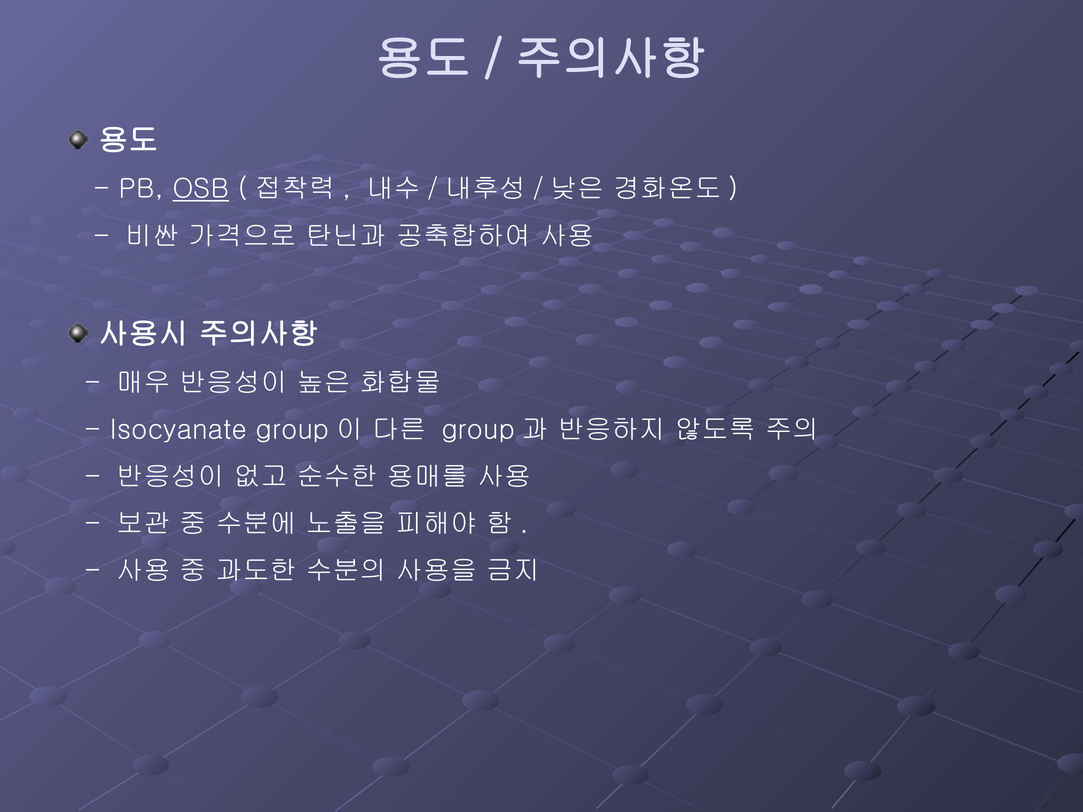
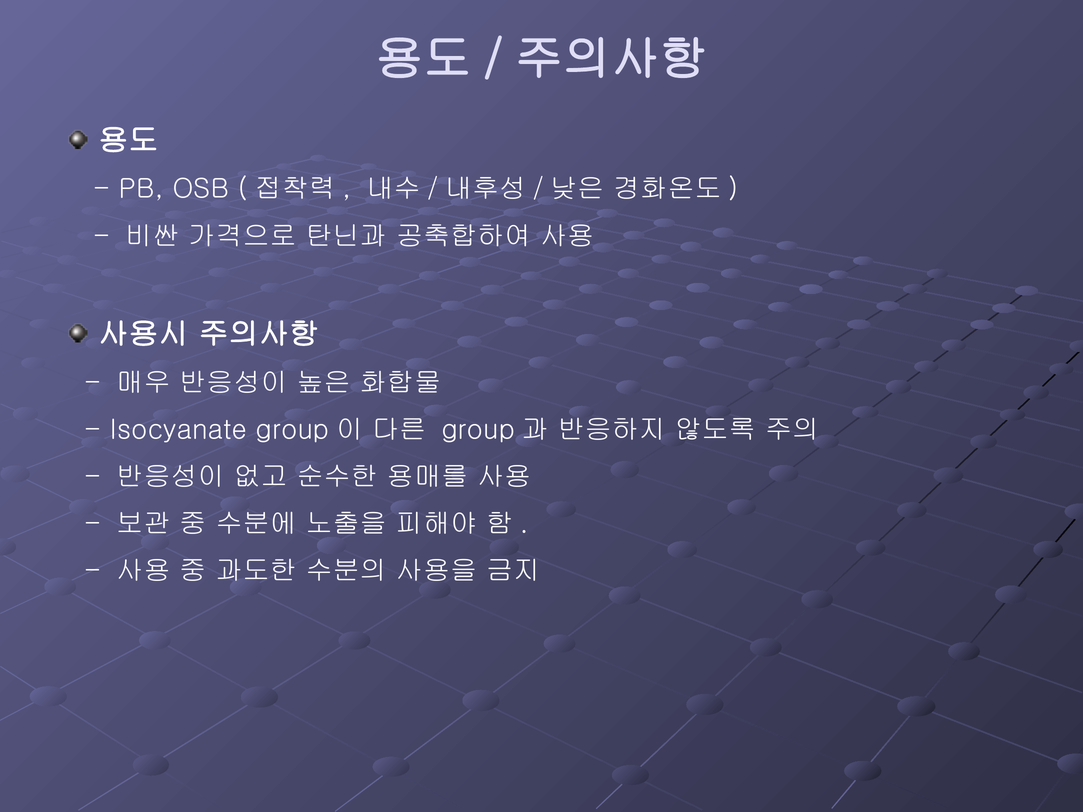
OSB underline: present -> none (201, 189)
